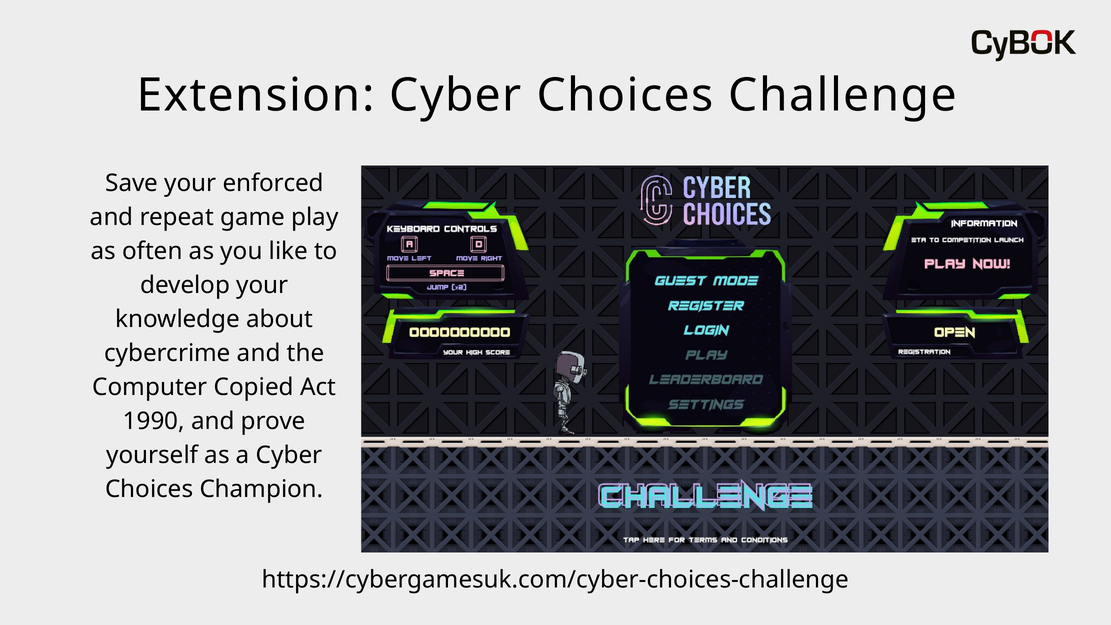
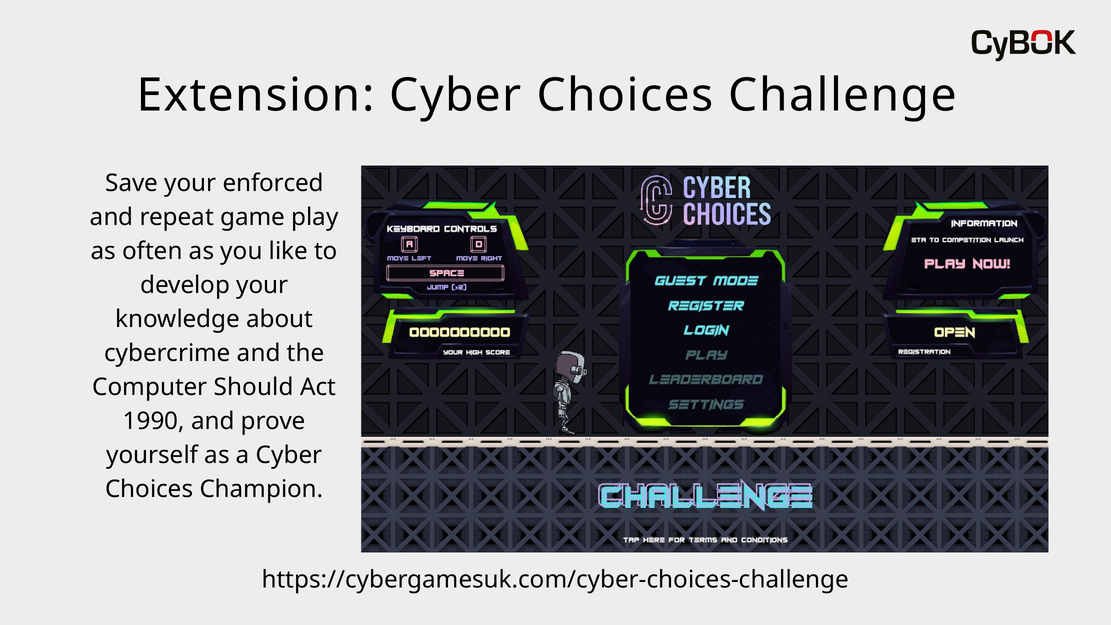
Copied: Copied -> Should (254, 387)
